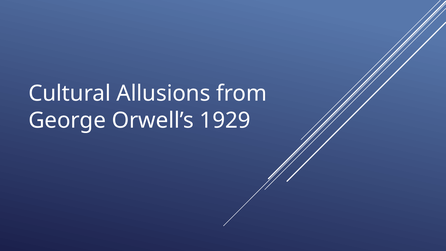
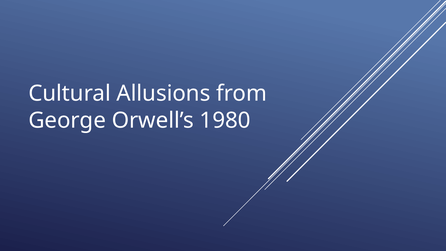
1929: 1929 -> 1980 (225, 120)
